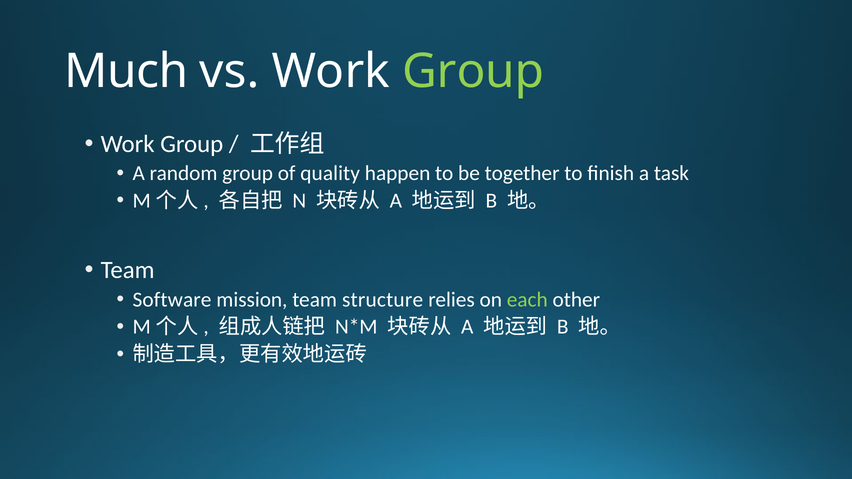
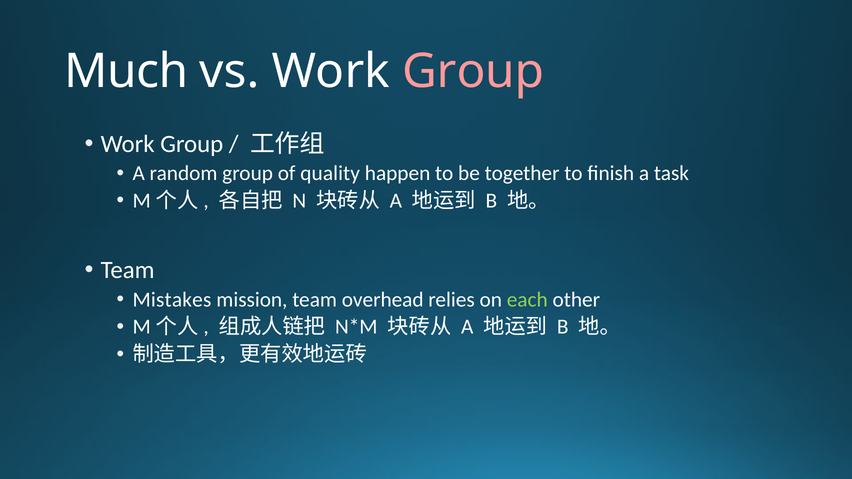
Group colour: light green -> pink (473, 72)
Software: Software -> Mistakes (172, 300)
structure: structure -> overhead (383, 300)
